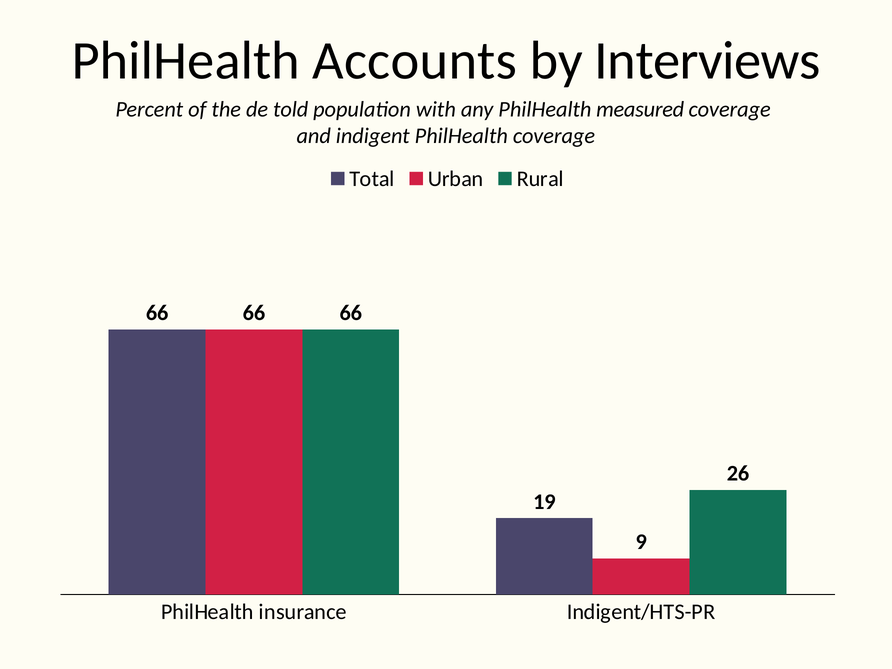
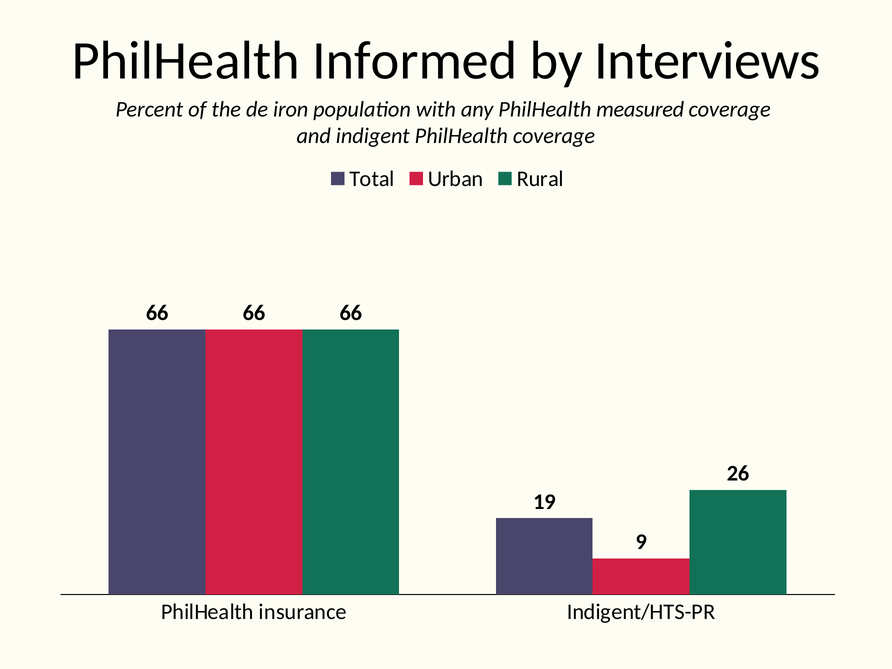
Accounts: Accounts -> Informed (415, 61)
told: told -> iron (291, 109)
